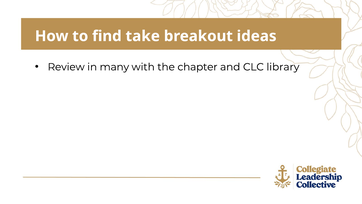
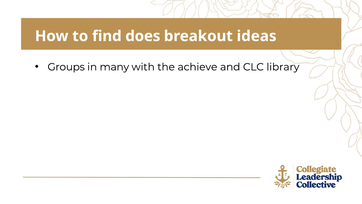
take: take -> does (143, 36)
Review: Review -> Groups (66, 67)
chapter: chapter -> achieve (197, 67)
